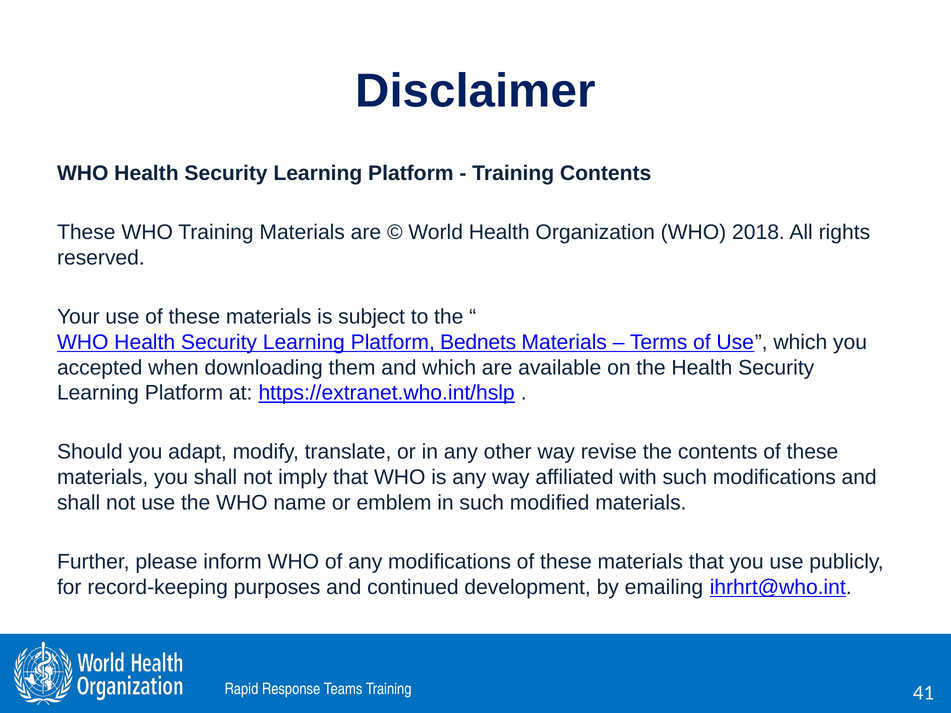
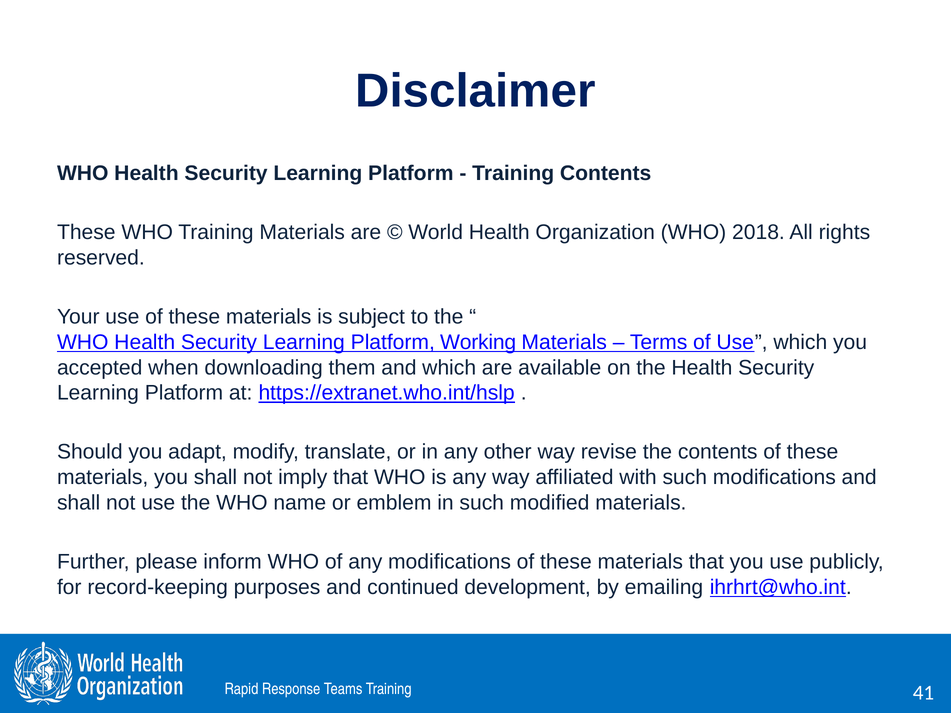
Bednets: Bednets -> Working (478, 342)
